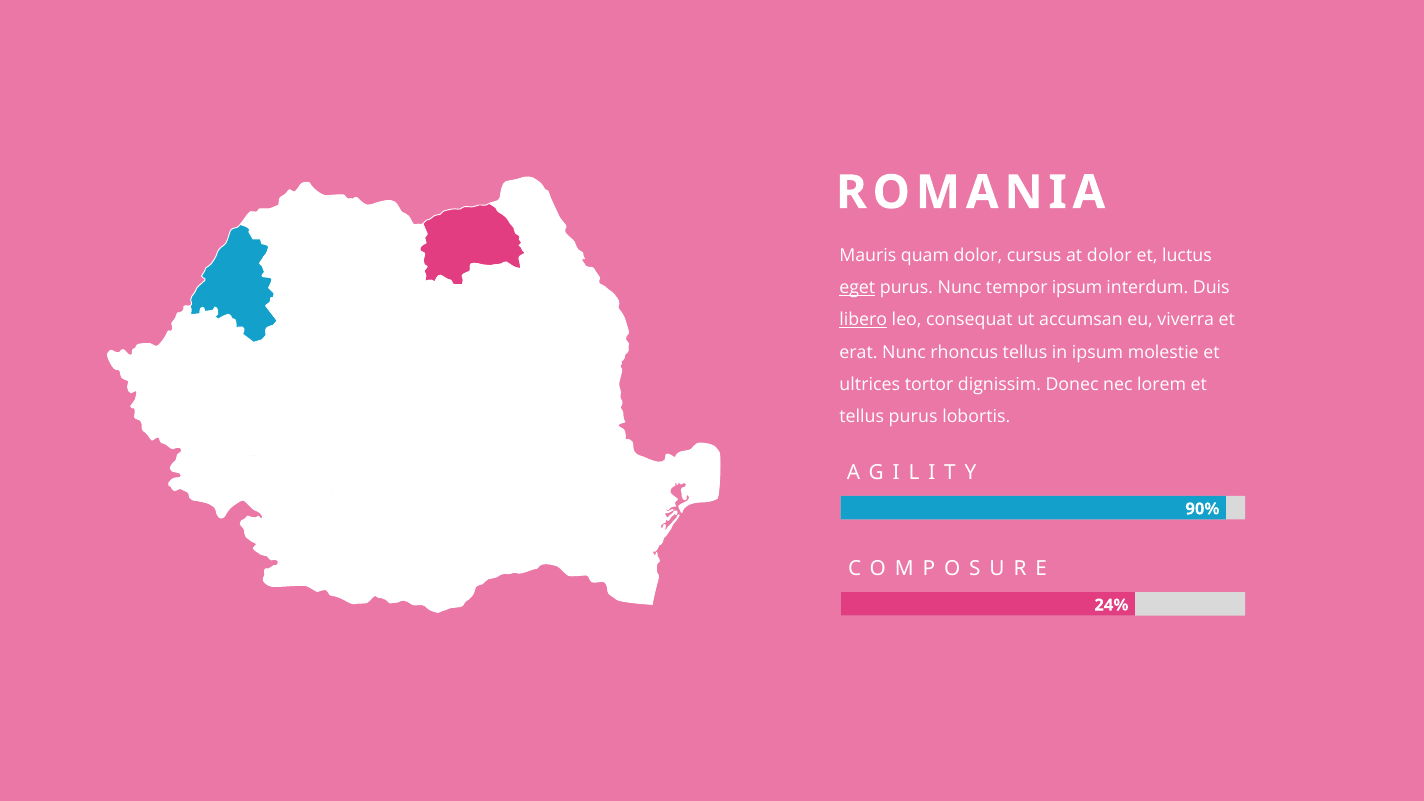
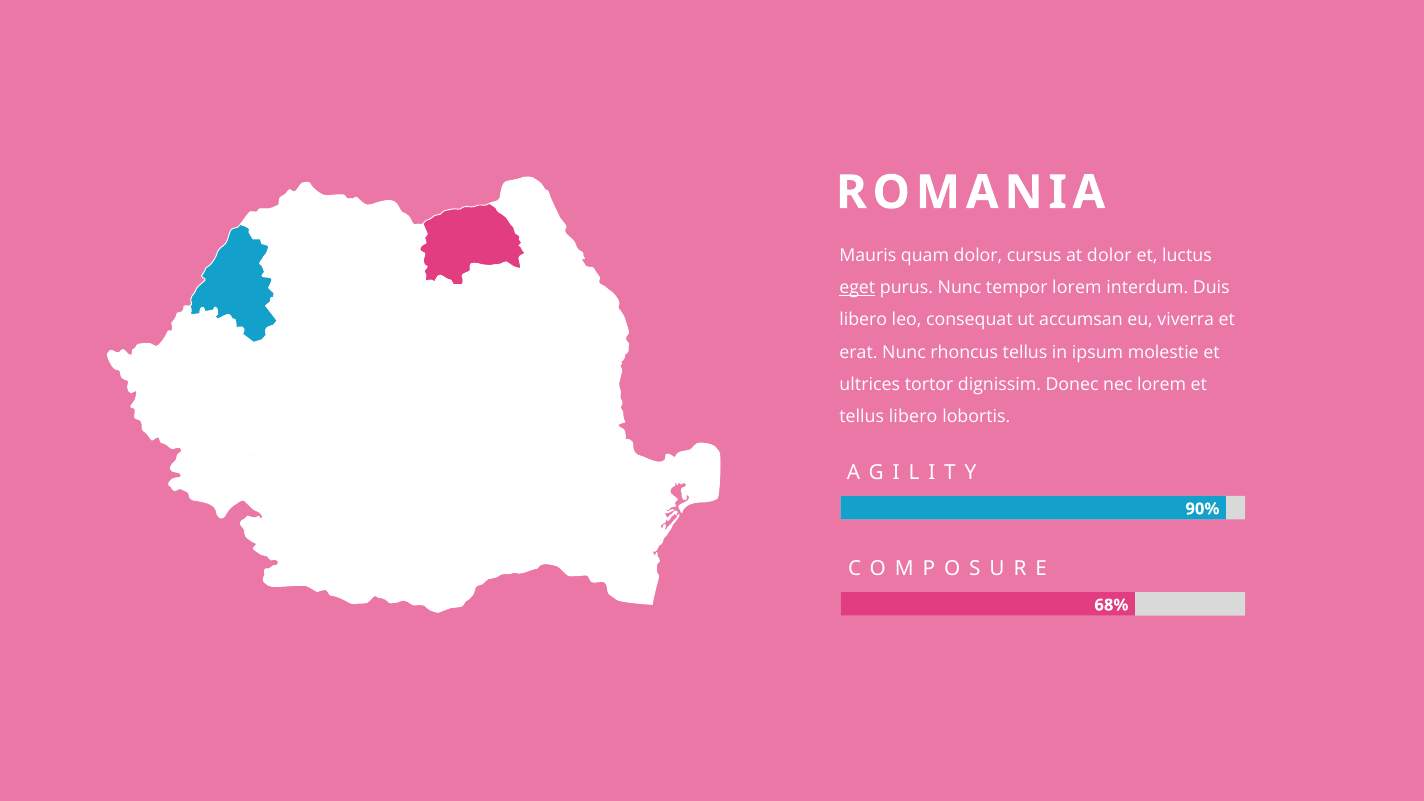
tempor ipsum: ipsum -> lorem (1077, 288)
libero underline: present -> none (863, 320)
tellus purus: purus -> libero (913, 416)
24%: 24% -> 68% (1111, 605)
